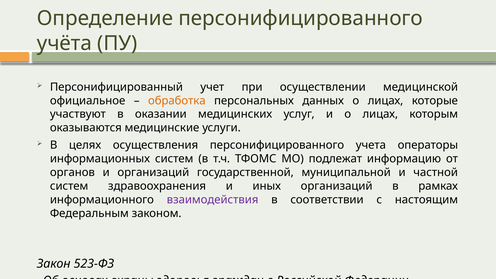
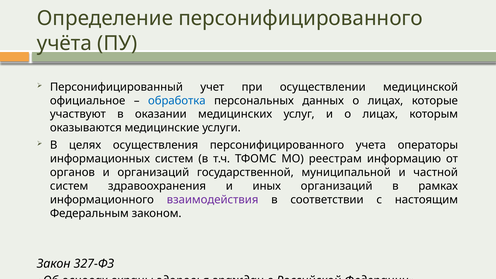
обработка colour: orange -> blue (177, 101)
подлежат: подлежат -> реестрам (335, 159)
523-ФЗ: 523-ФЗ -> 327-ФЗ (94, 264)
